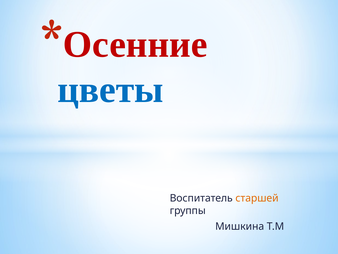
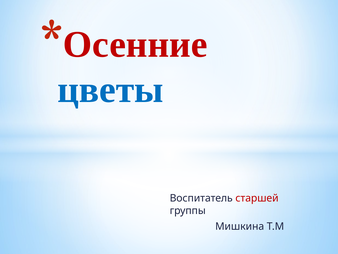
старшей colour: orange -> red (257, 198)
